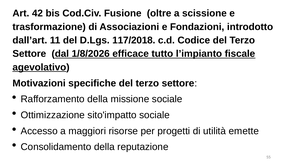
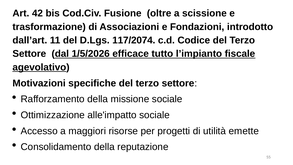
117/2018: 117/2018 -> 117/2074 (134, 40)
1/8/2026: 1/8/2026 -> 1/5/2026 (91, 54)
sito'impatto: sito'impatto -> alle'impatto (112, 115)
